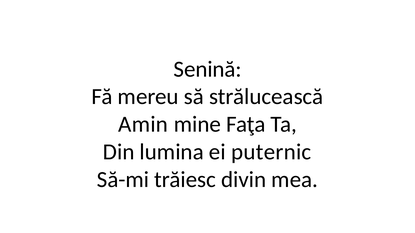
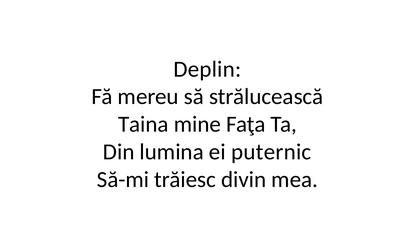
Senină: Senină -> Deplin (207, 69)
Amin: Amin -> Taina (143, 125)
